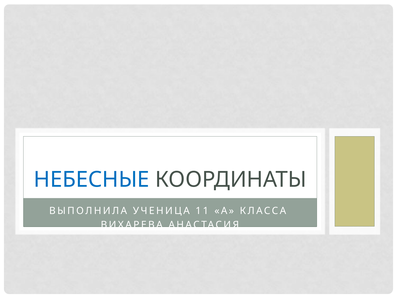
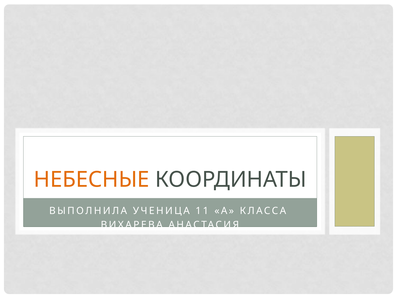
НЕБЕСНЫЕ colour: blue -> orange (92, 179)
